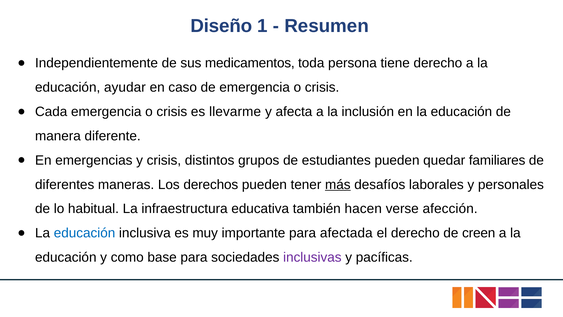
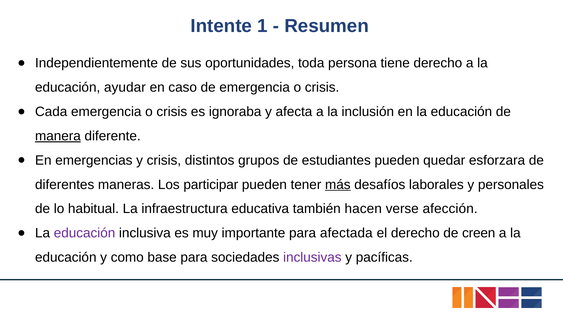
Diseño: Diseño -> Intente (221, 26)
medicamentos: medicamentos -> oportunidades (250, 63)
llevarme: llevarme -> ignoraba (235, 112)
manera underline: none -> present (58, 136)
familiares: familiares -> esforzara (497, 160)
derechos: derechos -> participar (211, 184)
educación colour: blue -> purple (85, 233)
